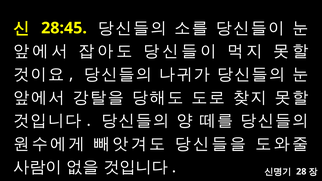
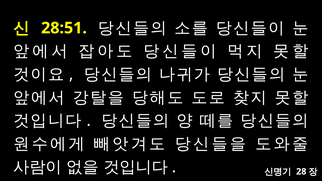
28:45: 28:45 -> 28:51 (64, 28)
